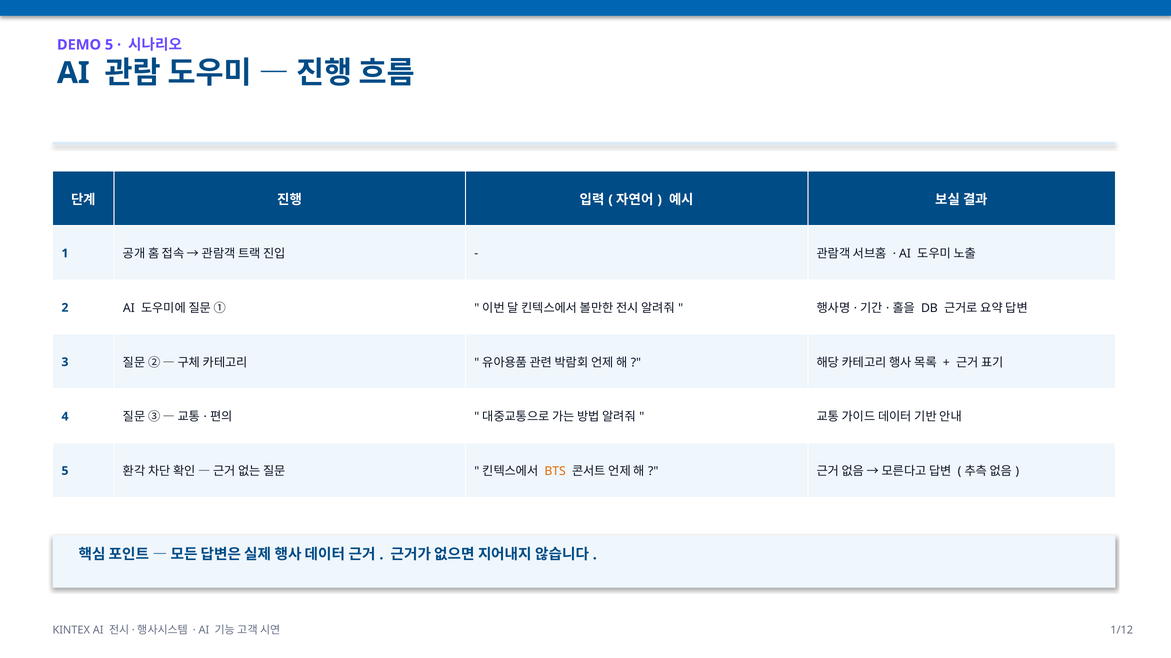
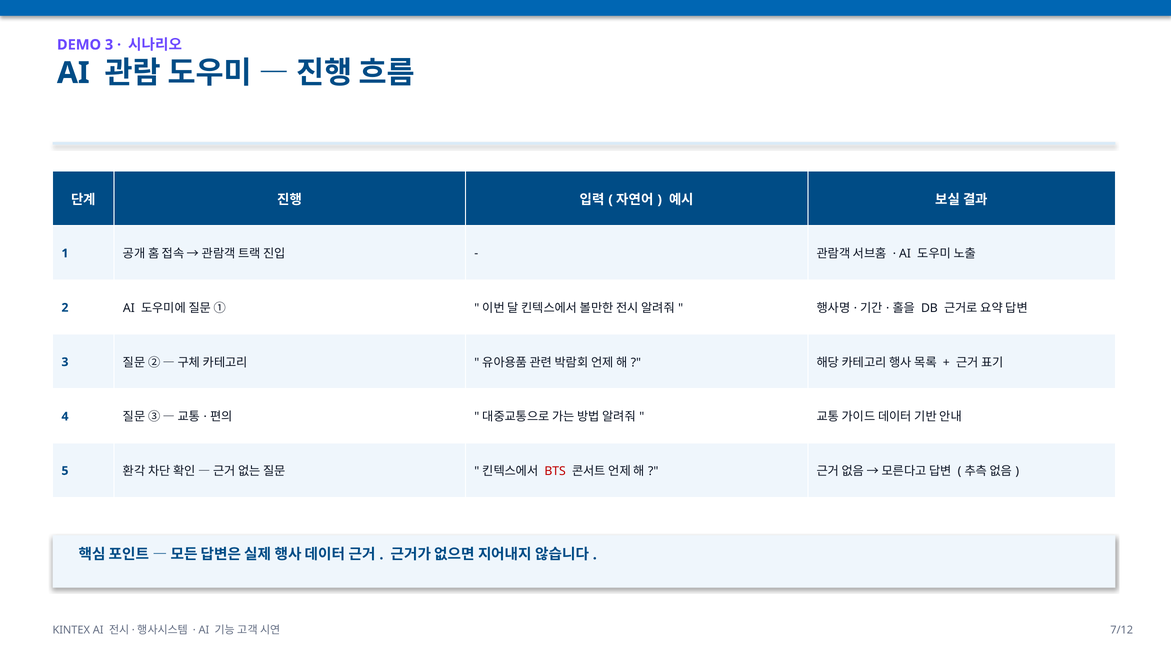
DEMO 5: 5 -> 3 (109, 45)
BTS colour: orange -> red (555, 472)
1/12: 1/12 -> 7/12 (1122, 631)
